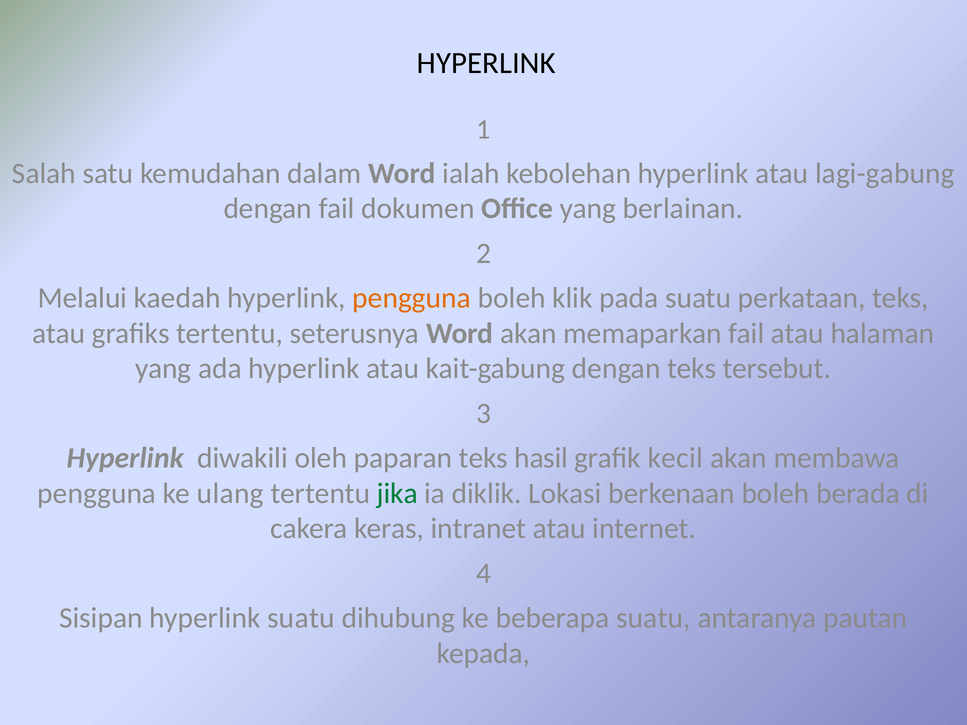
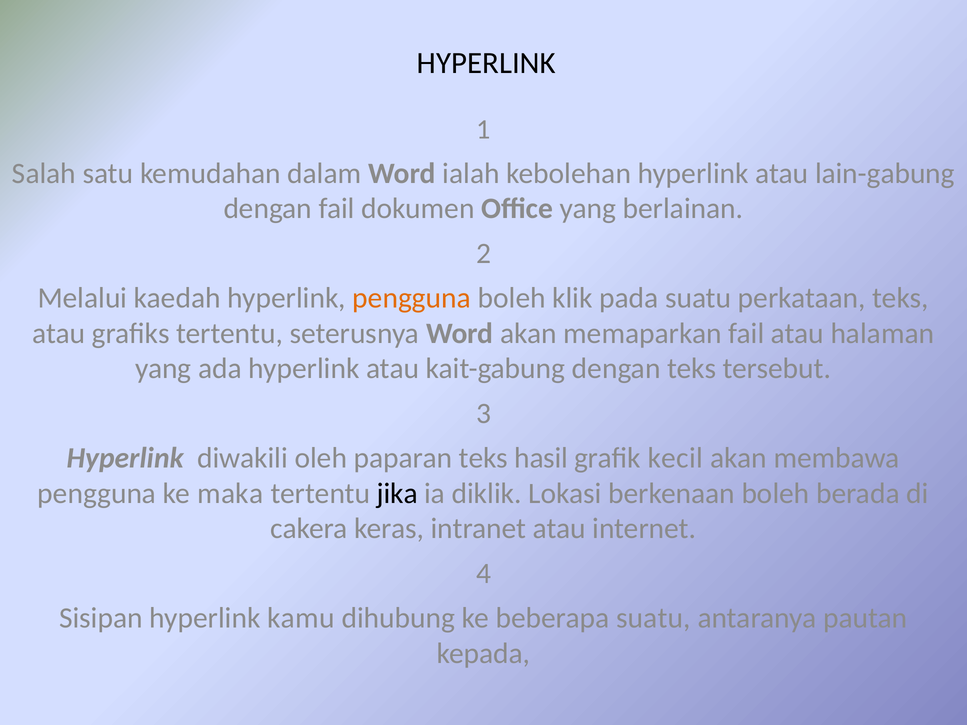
lagi-gabung: lagi-gabung -> lain-gabung (885, 173)
ulang: ulang -> maka (230, 493)
jika colour: green -> black (397, 493)
hyperlink suatu: suatu -> kamu (301, 618)
